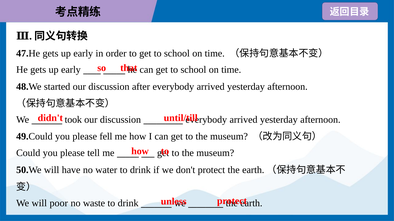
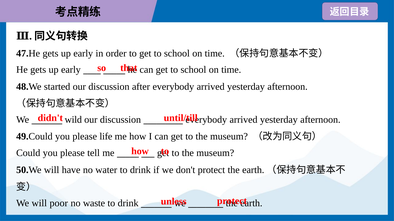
took: took -> wild (73, 120)
fell: fell -> life (106, 137)
